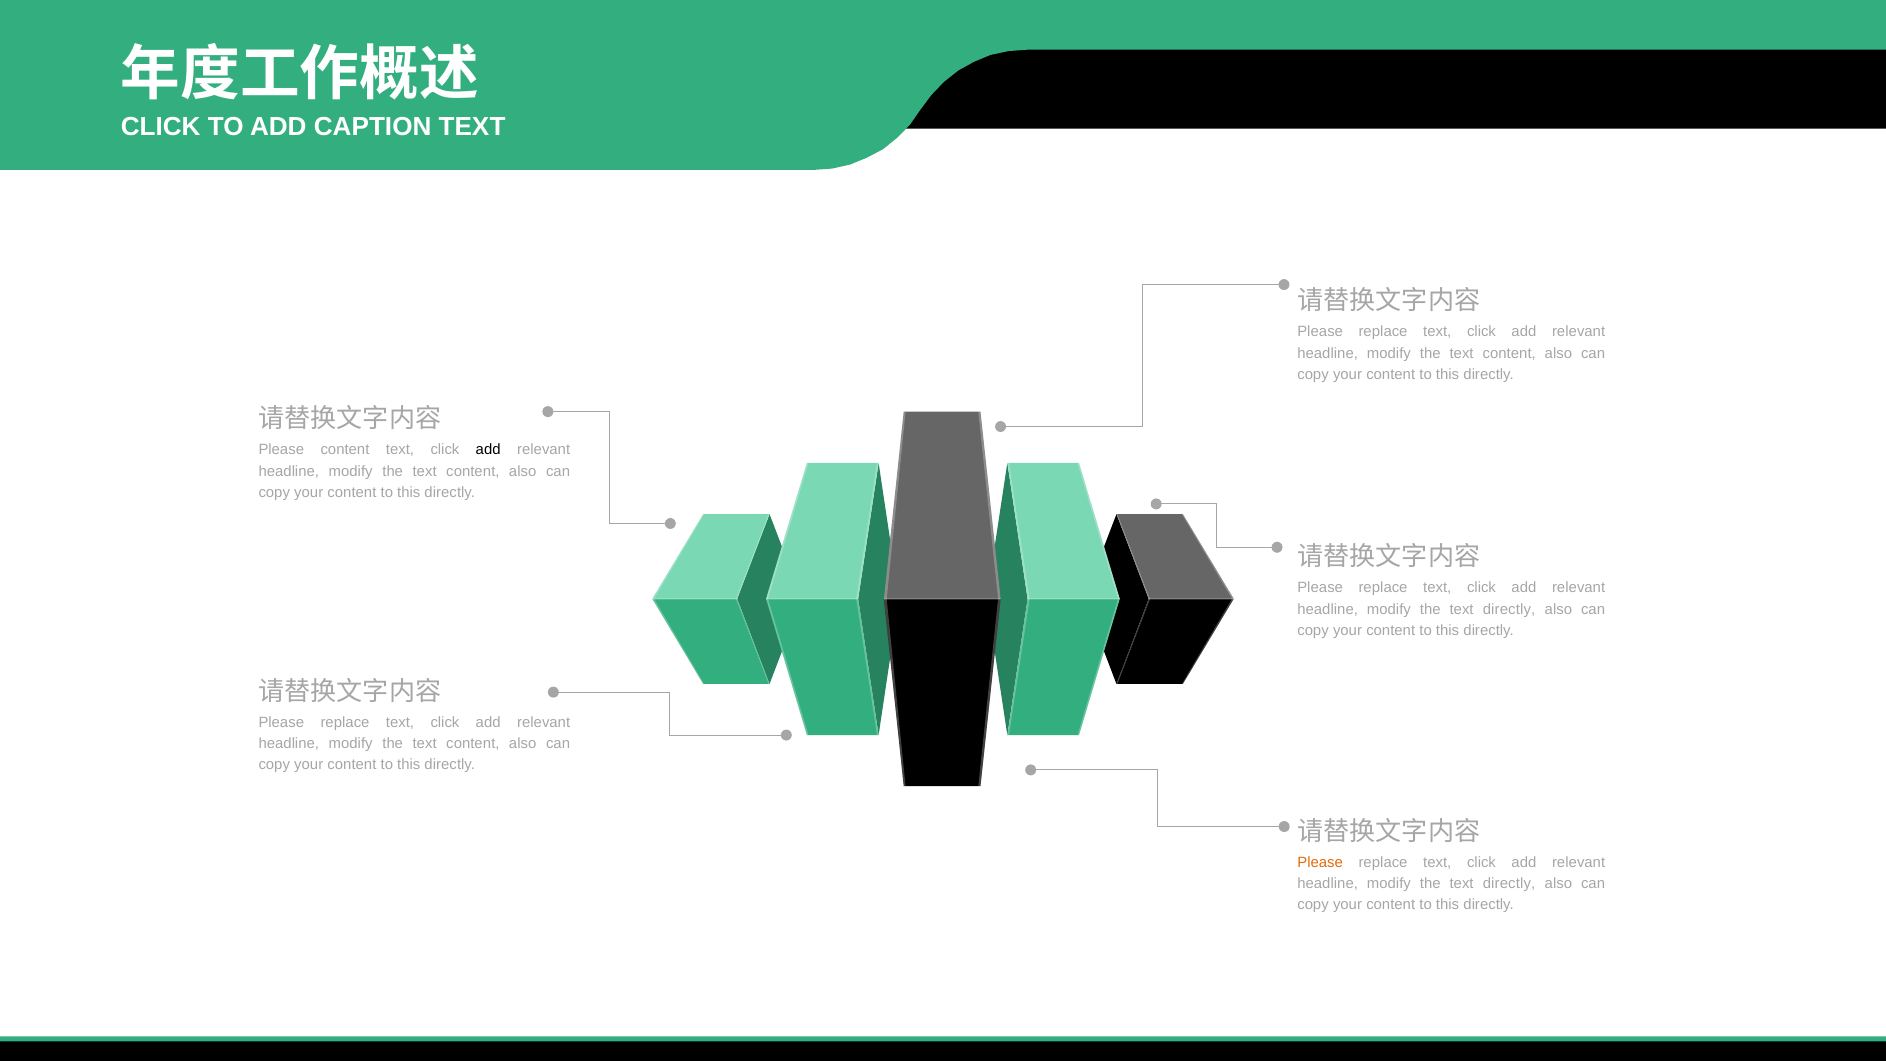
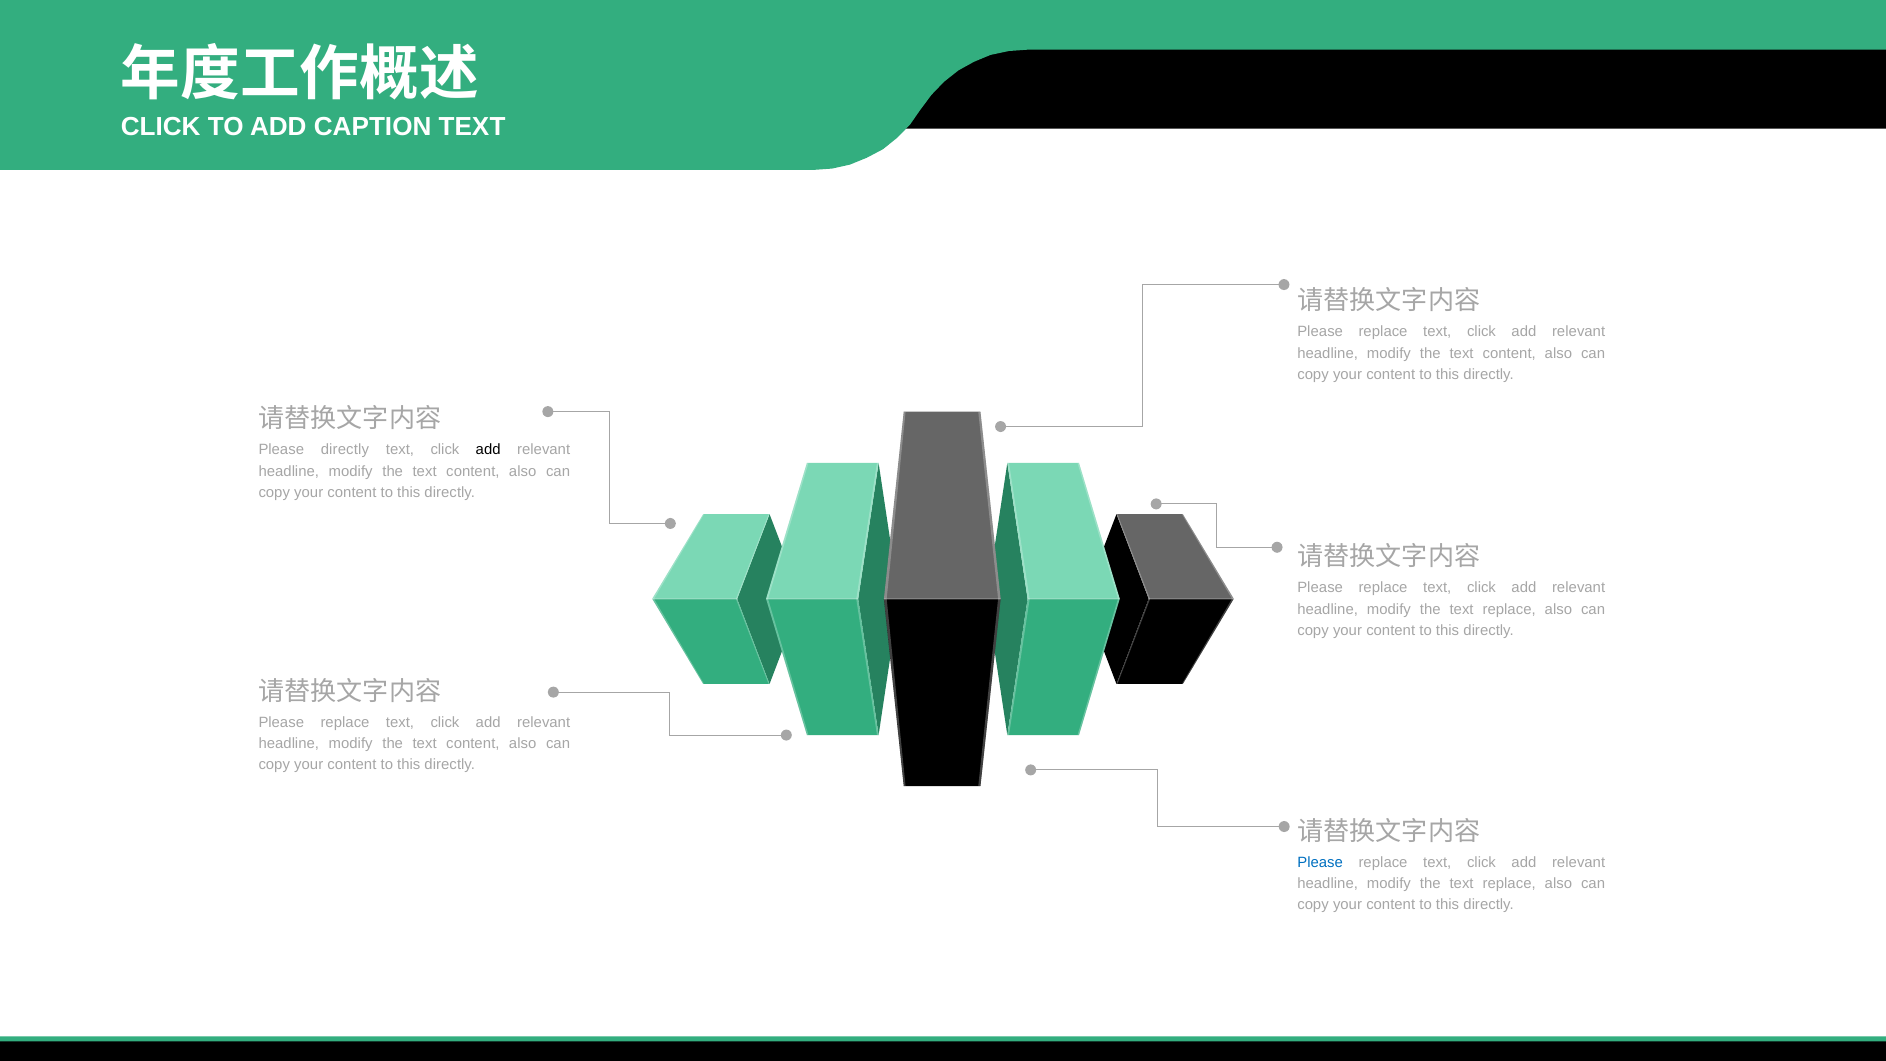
Please content: content -> directly (345, 450)
directly: directly -> replace (1509, 609)
Please colour: orange -> blue (1320, 862)
directly: directly -> replace (1509, 883)
